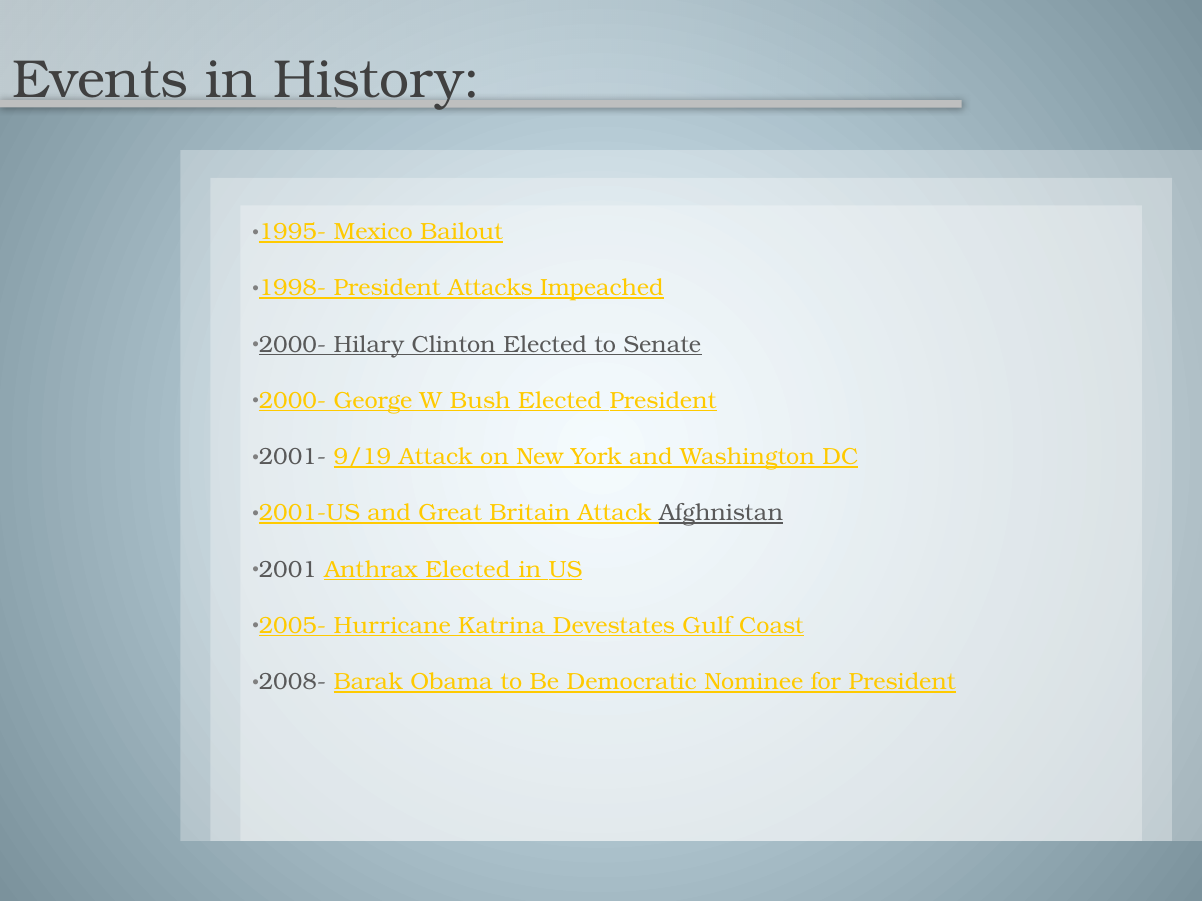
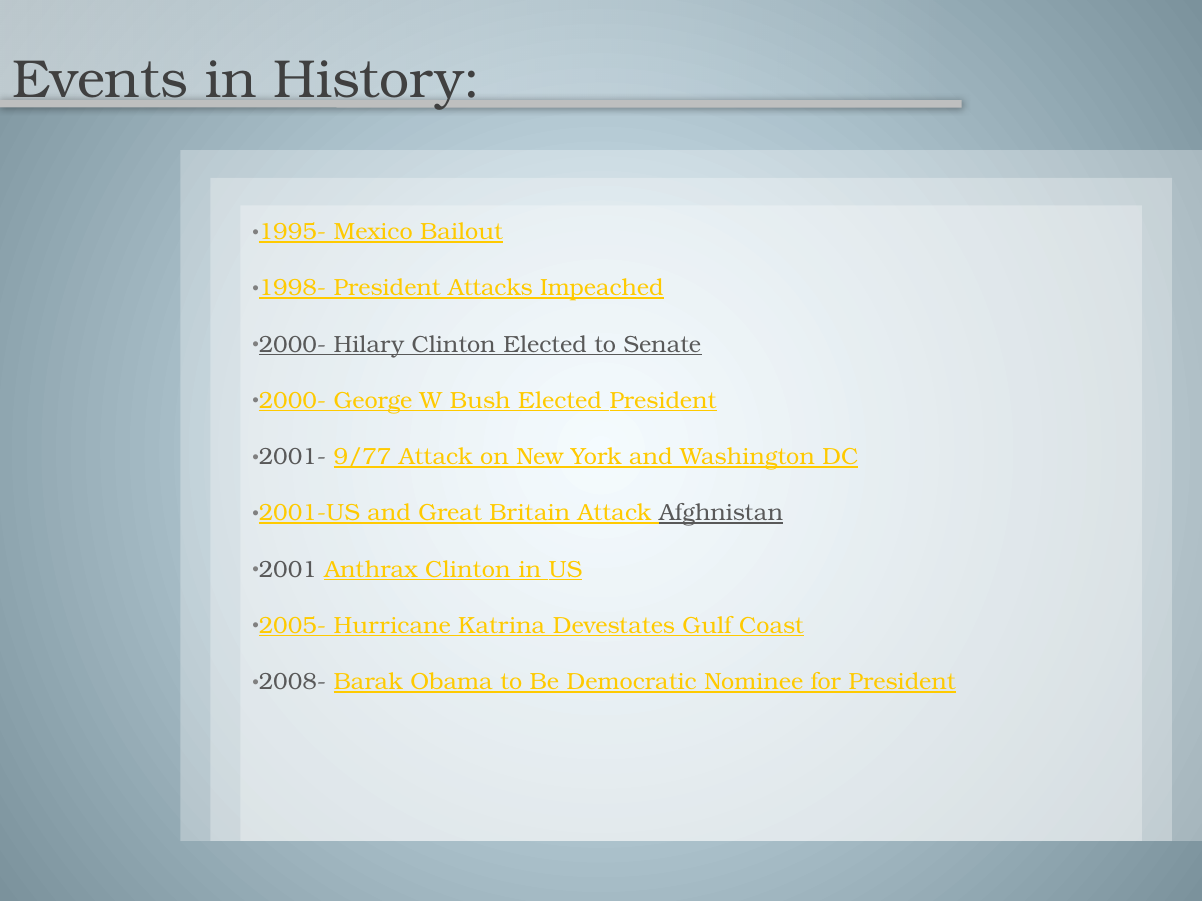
9/19: 9/19 -> 9/77 (362, 457)
Anthrax Elected: Elected -> Clinton (468, 570)
